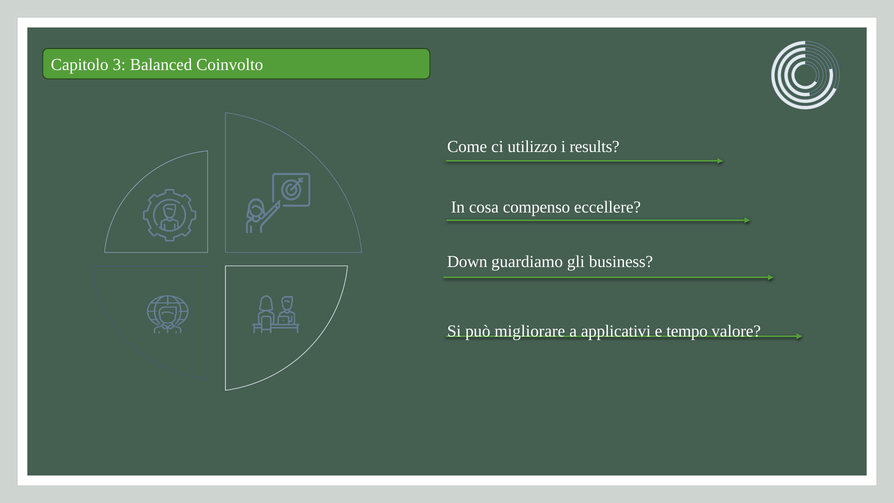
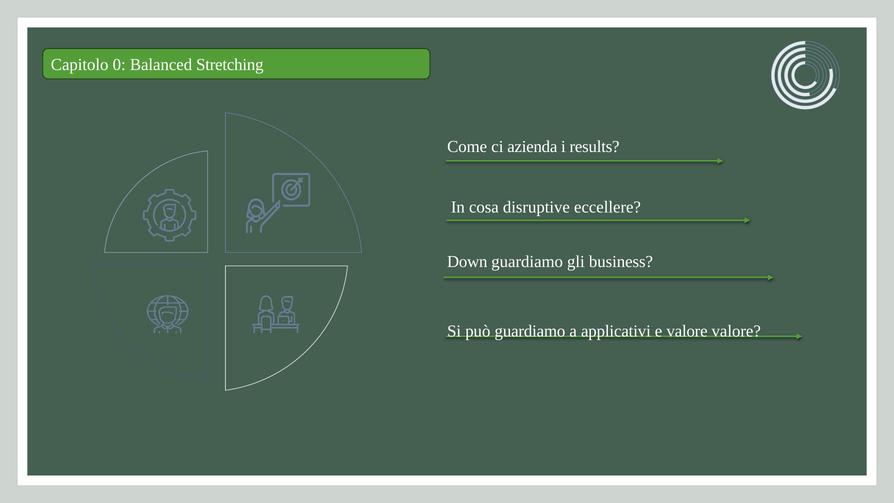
3: 3 -> 0 (119, 65)
Coinvolto: Coinvolto -> Stretching (230, 65)
utilizzo: utilizzo -> azienda (532, 147)
compenso: compenso -> disruptive (536, 207)
può migliorare: migliorare -> guardiamo (530, 331)
e tempo: tempo -> valore (687, 331)
